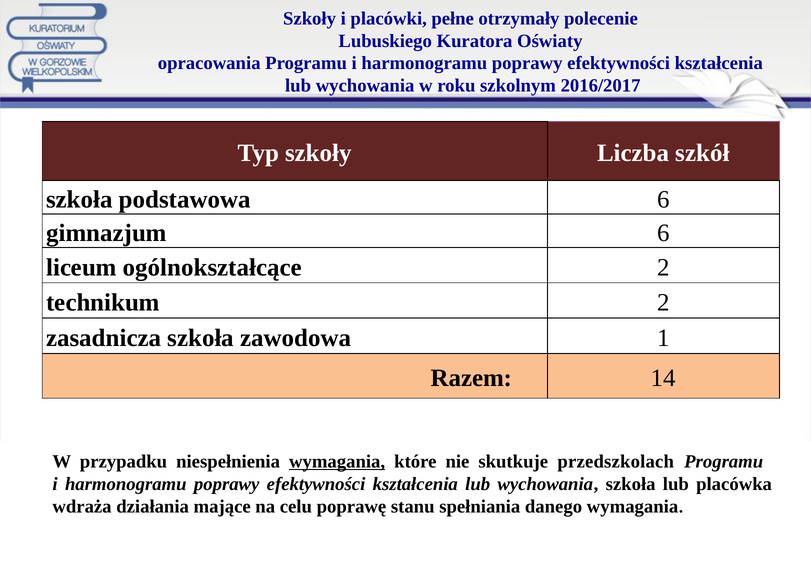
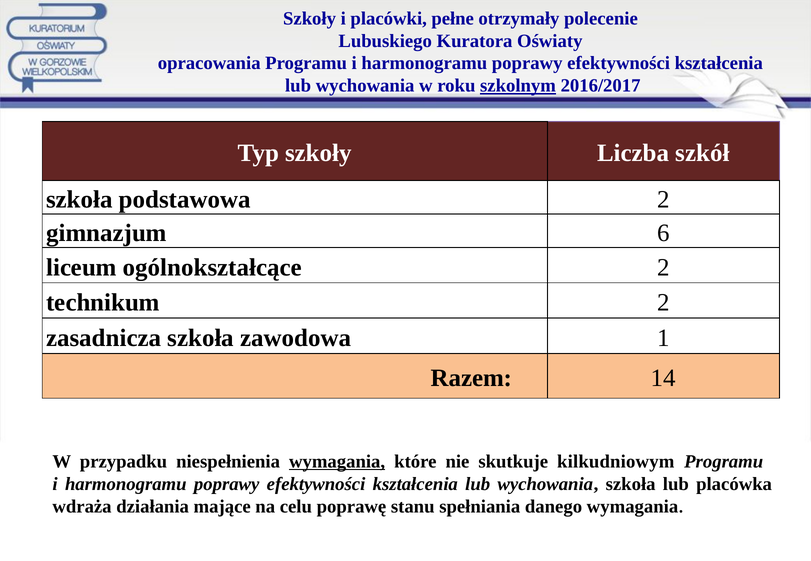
szkolnym underline: none -> present (518, 86)
podstawowa 6: 6 -> 2 (663, 200)
przedszkolach: przedszkolach -> kilkudniowym (616, 462)
